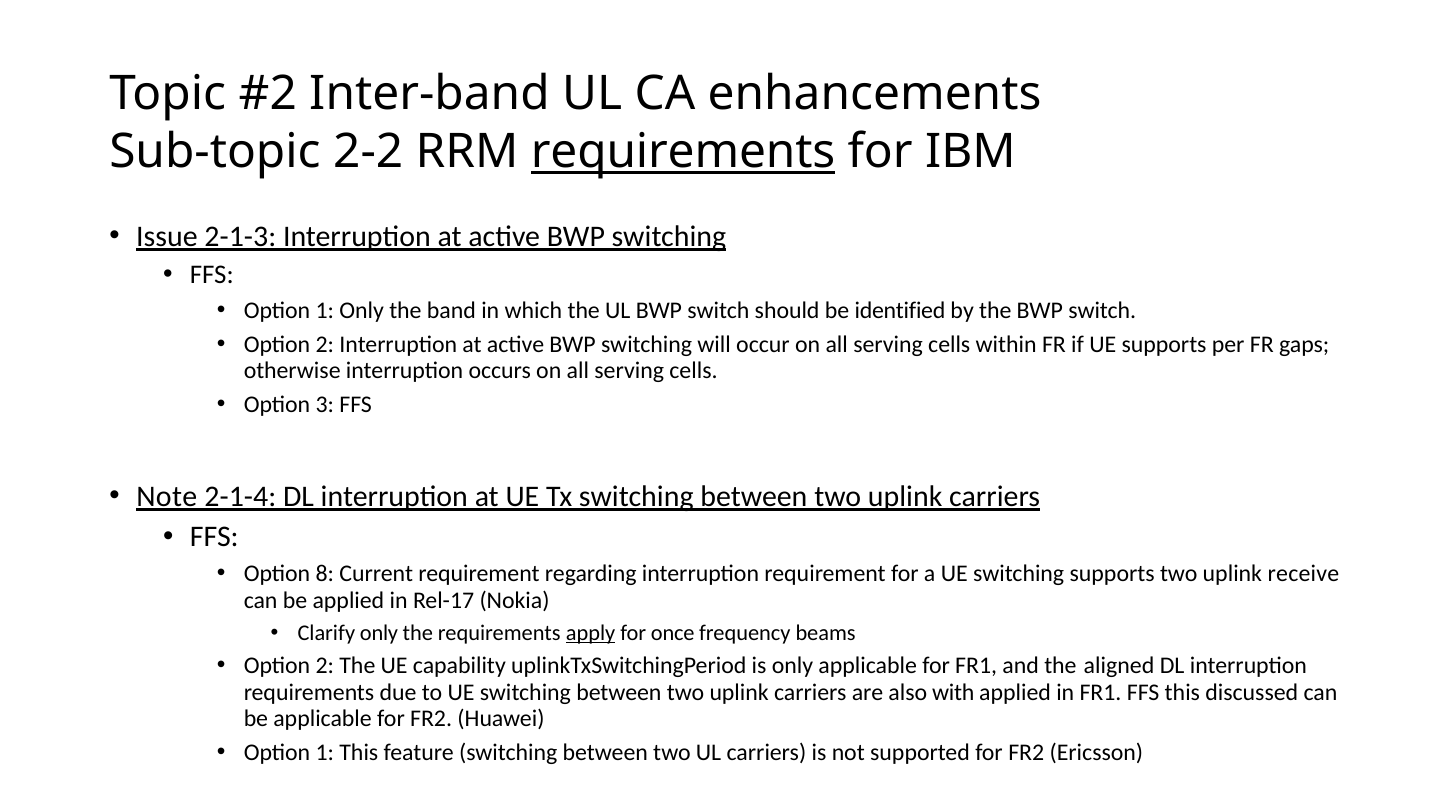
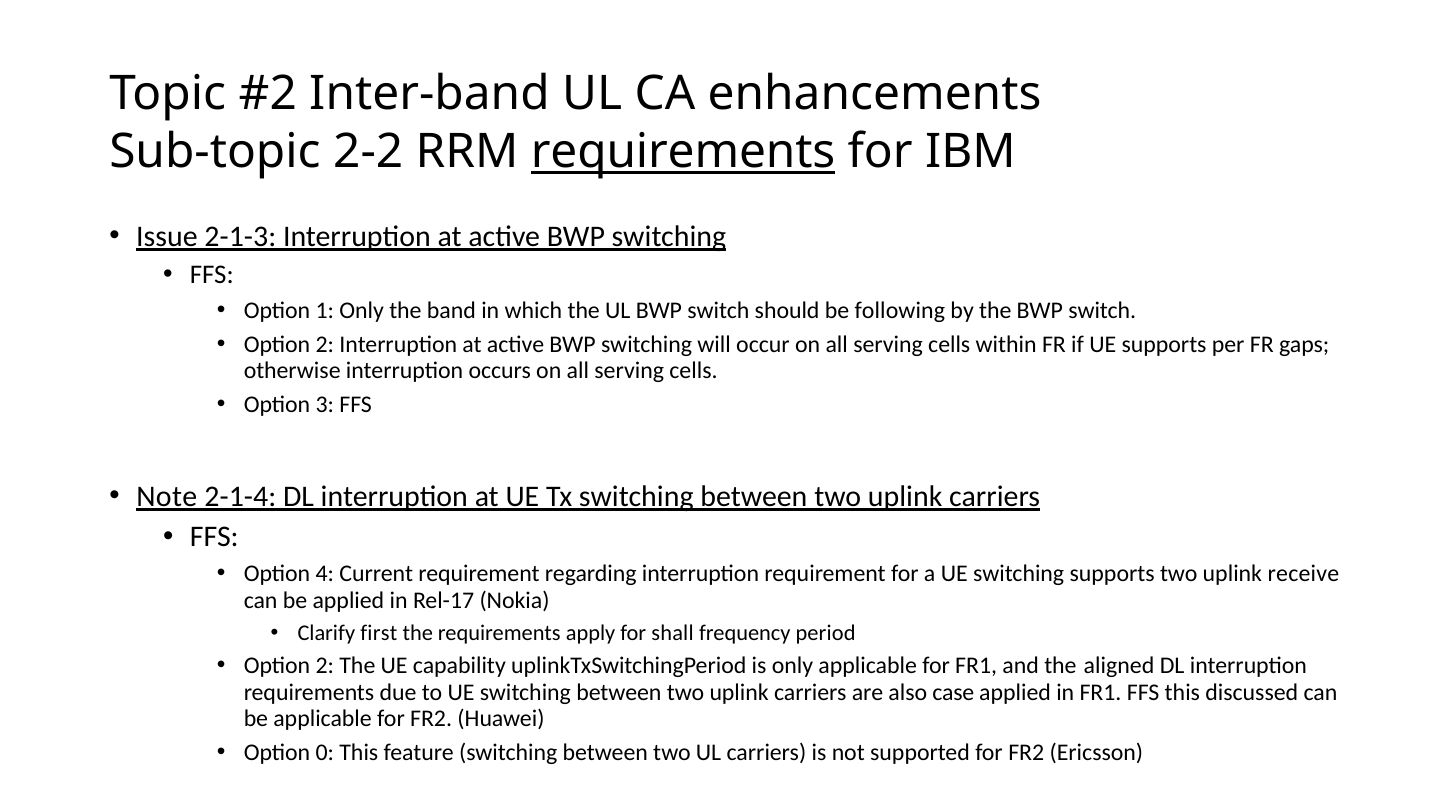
identified: identified -> following (900, 311)
8: 8 -> 4 (325, 574)
Clarify only: only -> first (379, 634)
apply underline: present -> none (591, 634)
once: once -> shall (673, 634)
beams: beams -> period (826, 634)
with: with -> case (953, 693)
1: 1 -> 0 (325, 753)
